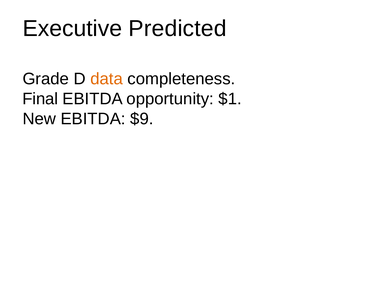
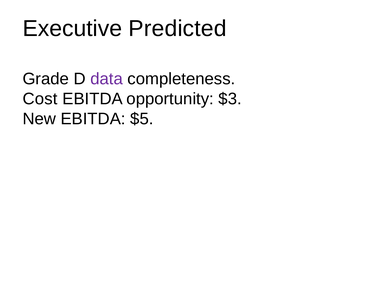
data colour: orange -> purple (107, 79)
Final: Final -> Cost (40, 99)
$1: $1 -> $3 (230, 99)
$9: $9 -> $5 (142, 119)
